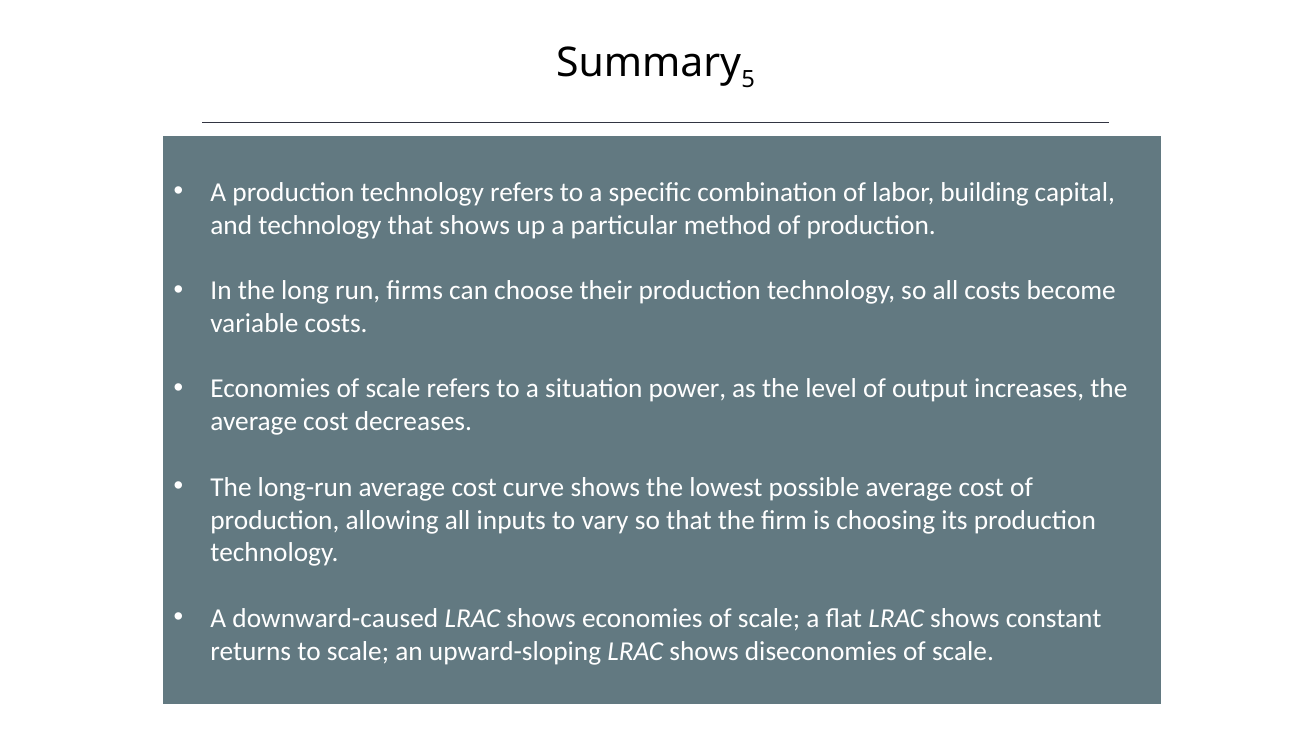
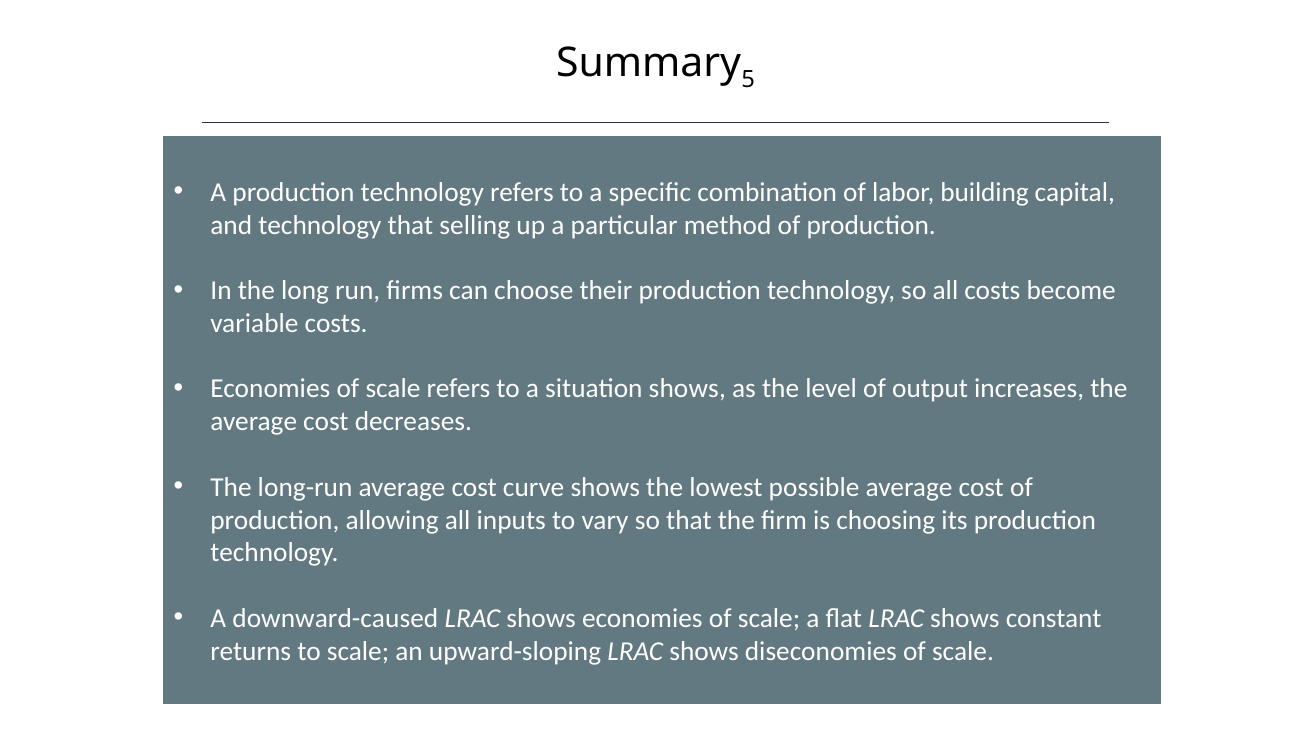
that shows: shows -> selling (475, 225)
situation power: power -> shows (687, 389)
